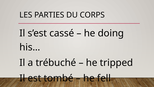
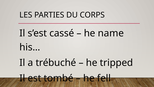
doing: doing -> name (111, 33)
